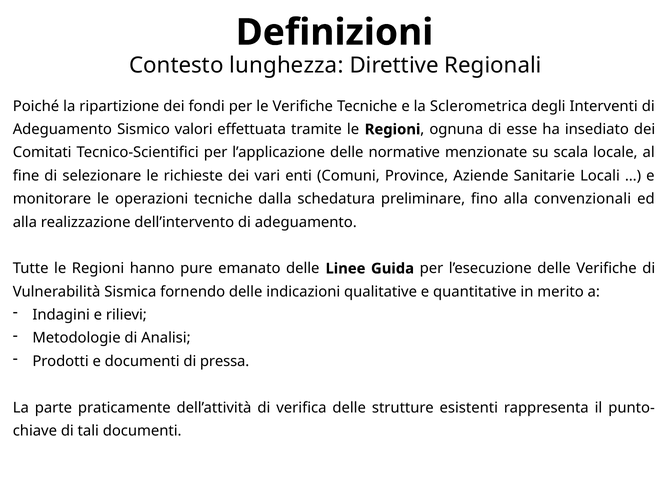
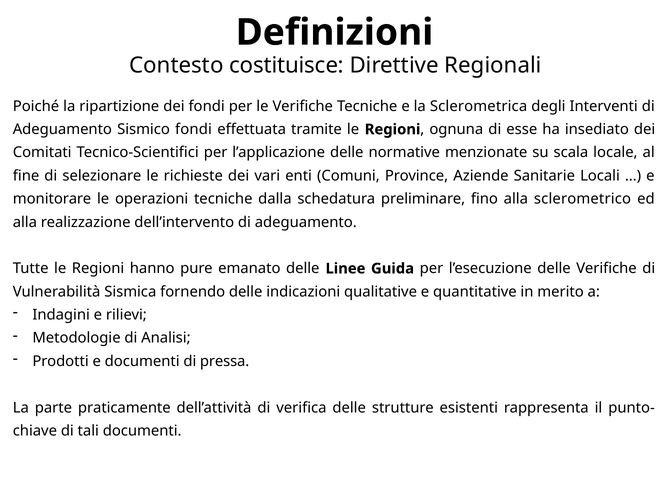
lunghezza: lunghezza -> costituisce (287, 65)
Sismico valori: valori -> fondi (193, 129)
convenzionali: convenzionali -> sclerometrico (583, 199)
